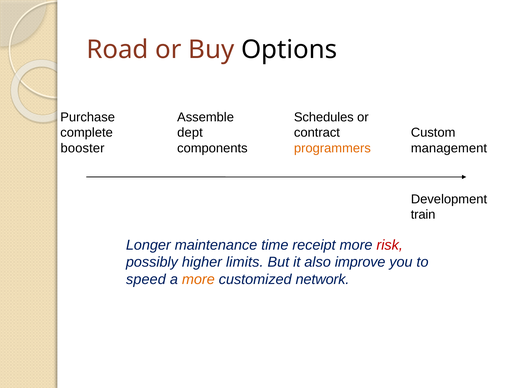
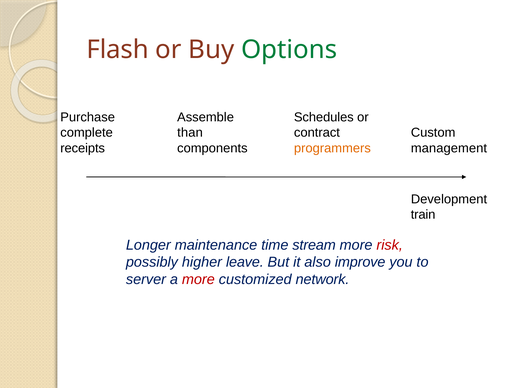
Road: Road -> Flash (118, 50)
Options colour: black -> green (289, 50)
dept: dept -> than (190, 133)
booster: booster -> receipts (83, 148)
receipt: receipt -> stream (314, 245)
limits: limits -> leave (245, 263)
speed: speed -> server (146, 280)
more colour: orange -> red (198, 280)
